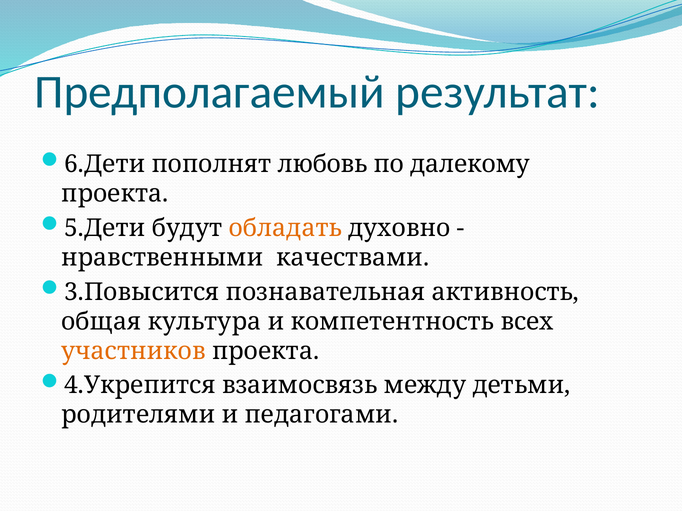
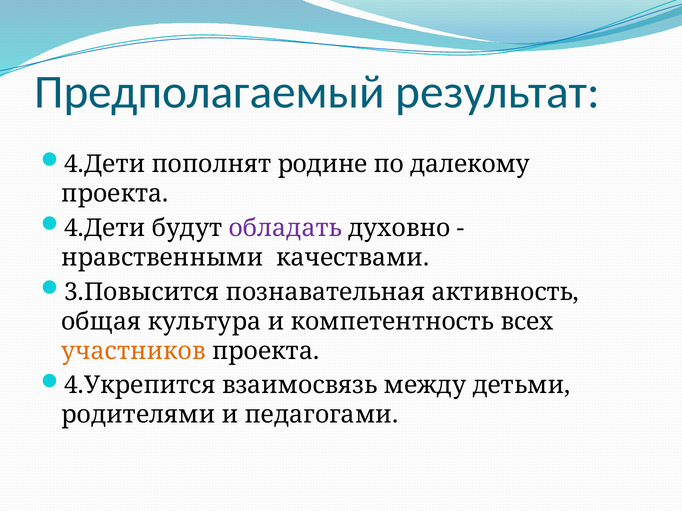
6.Дети: 6.Дети -> 4.Дети (105, 164)
любовь: любовь -> родине (323, 164)
5.Дети: 5.Дети -> 4.Дети (105, 228)
обладать colour: orange -> purple (285, 228)
